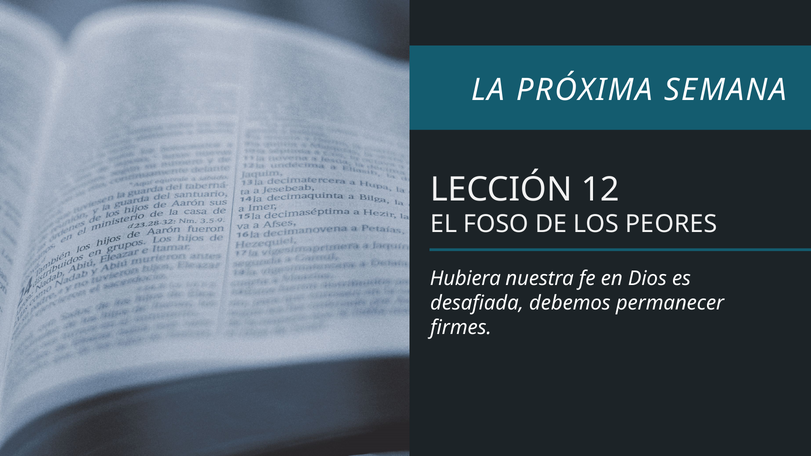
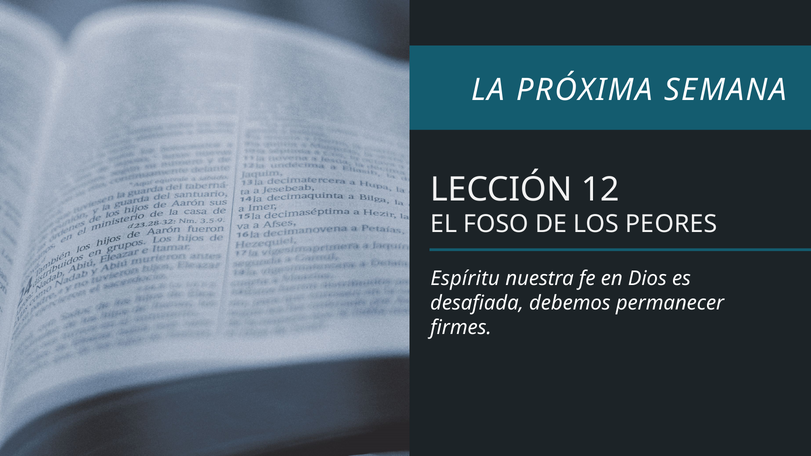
Hubiera: Hubiera -> Espíritu (465, 279)
